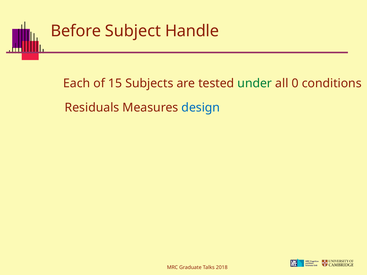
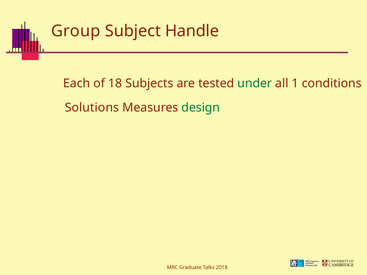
Before: Before -> Group (76, 31)
15: 15 -> 18 (115, 83)
0: 0 -> 1 (295, 83)
Residuals: Residuals -> Solutions (92, 108)
design colour: blue -> green (201, 108)
